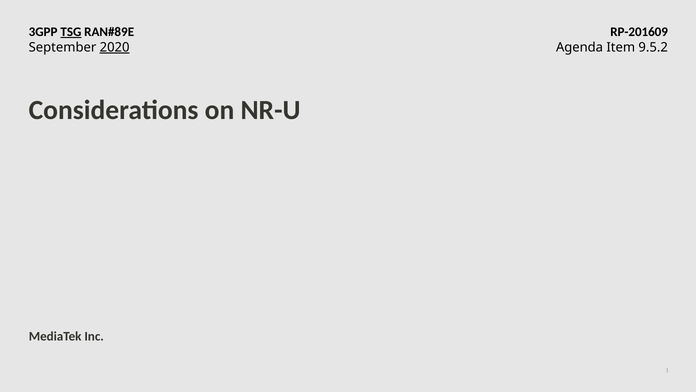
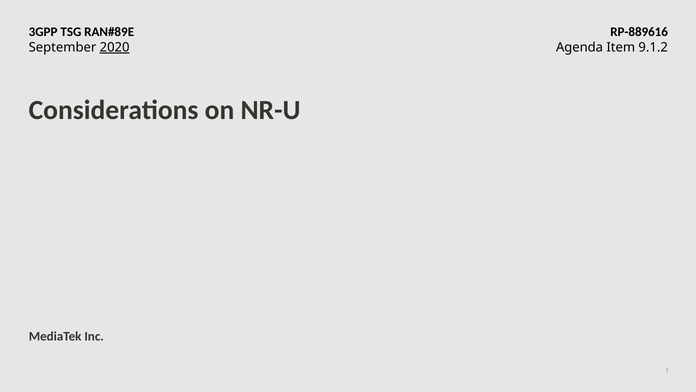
TSG underline: present -> none (71, 32)
RP-201609: RP-201609 -> RP-889616 (639, 32)
9.5.2: 9.5.2 -> 9.1.2 (653, 47)
